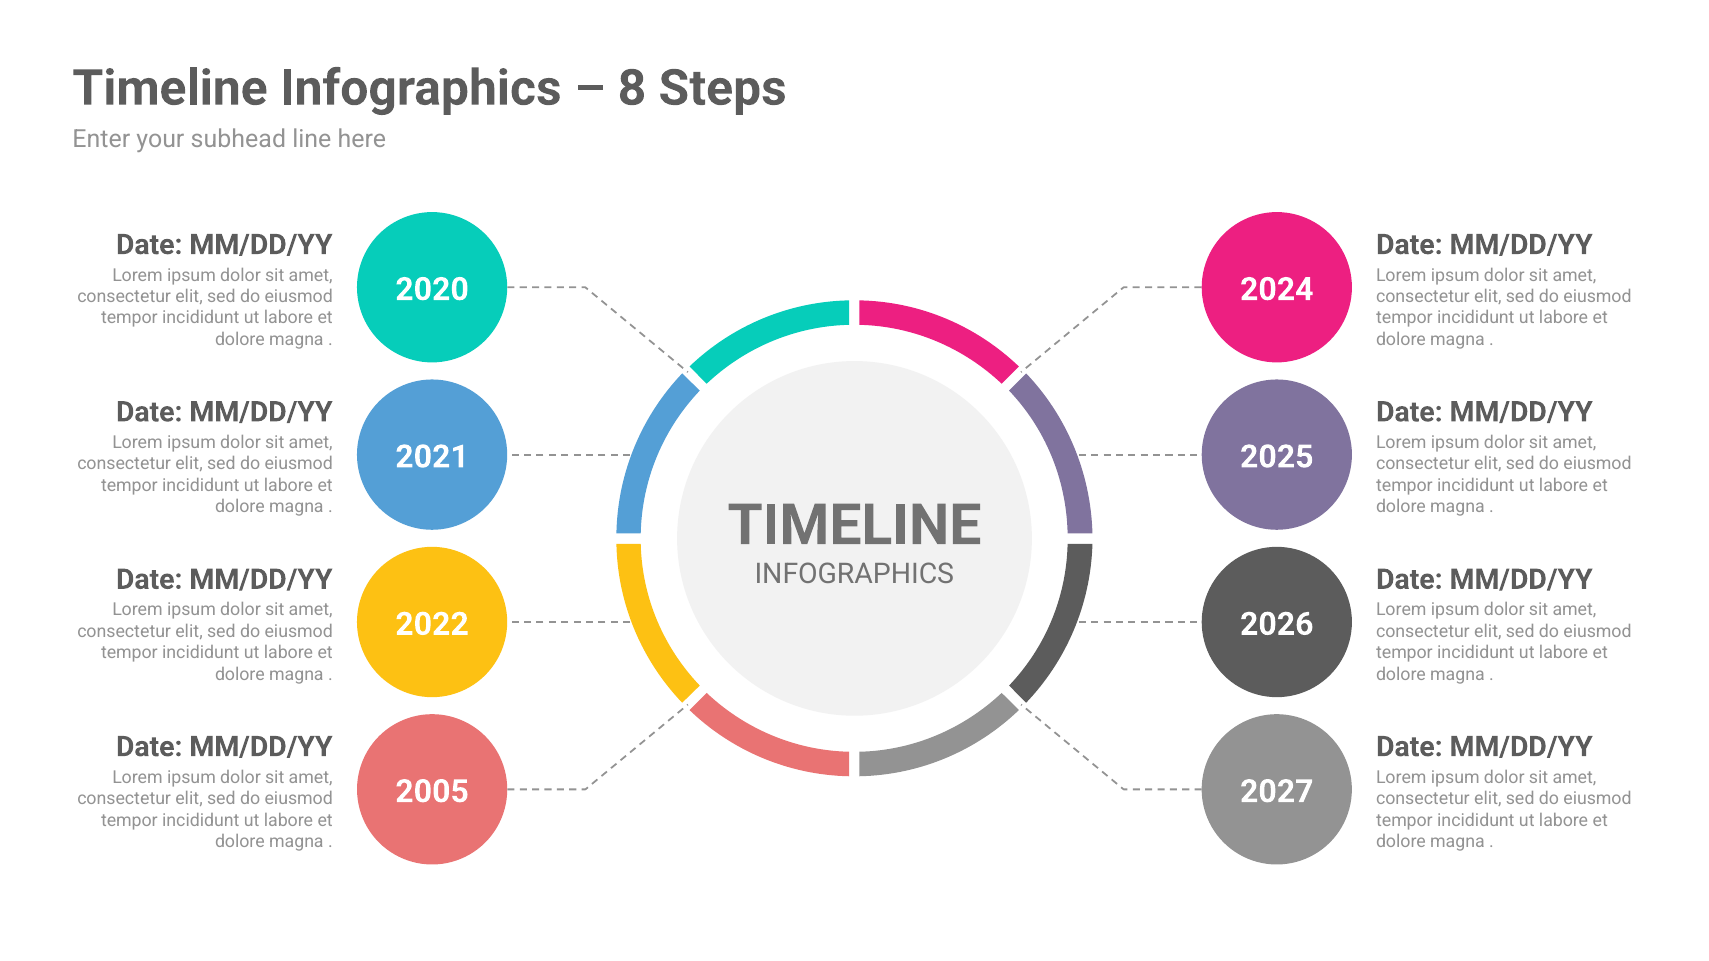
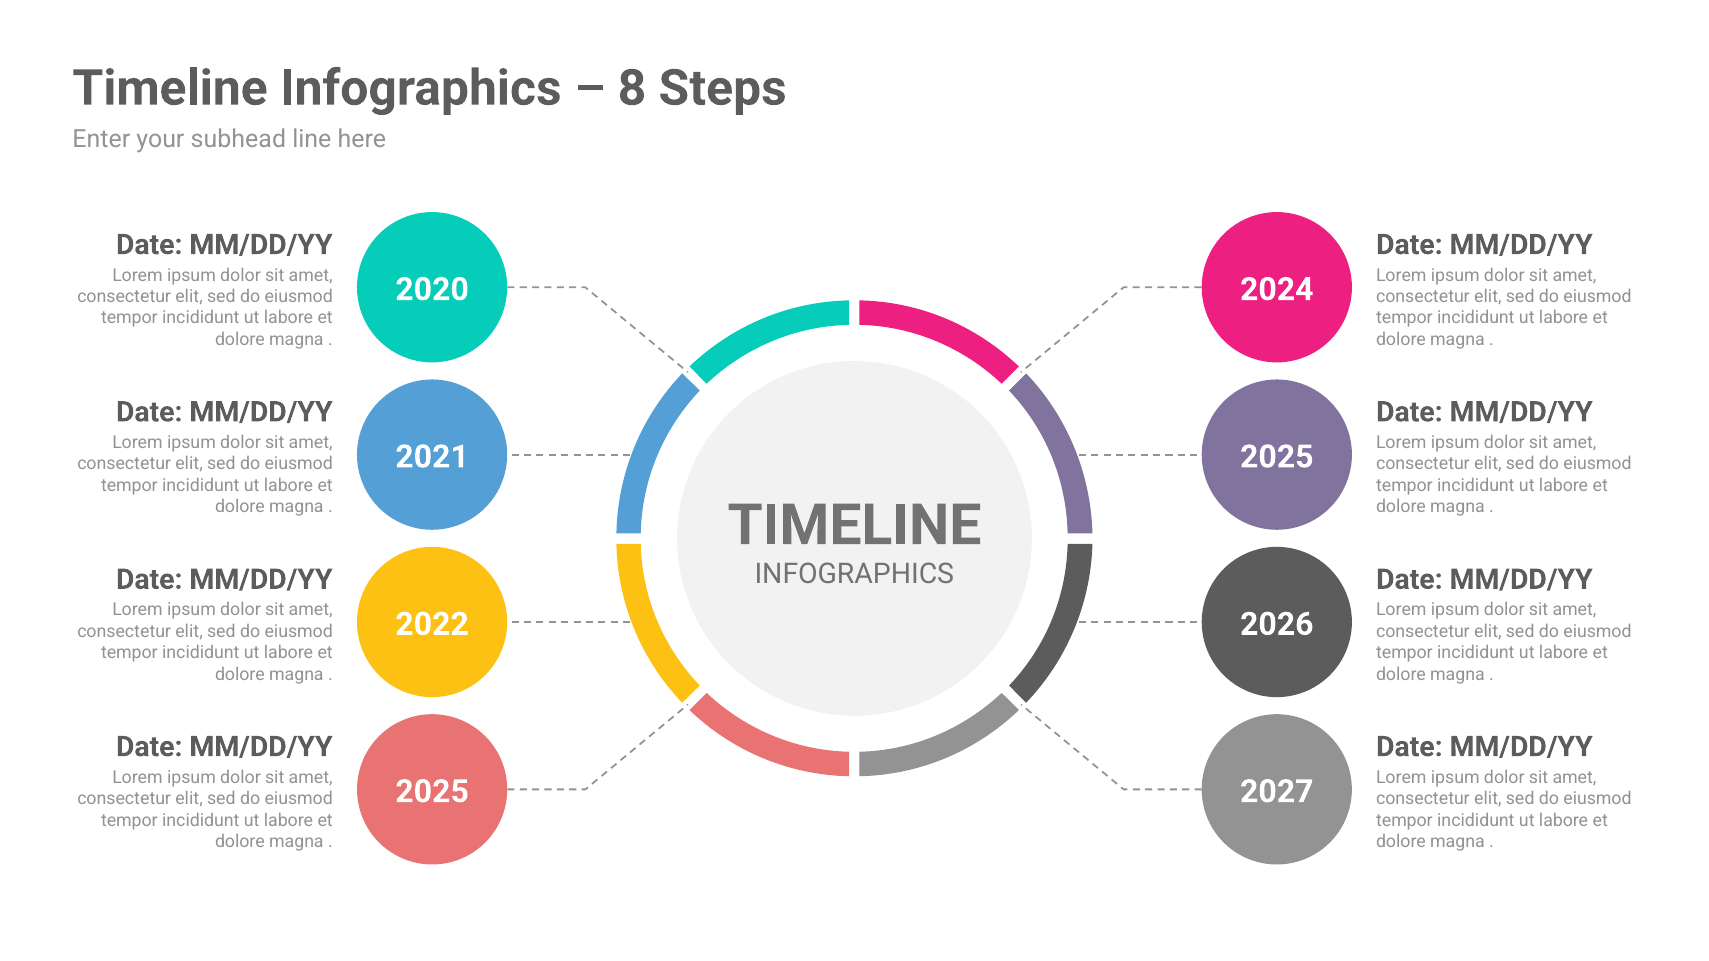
2005: 2005 -> 2025 (432, 792)
